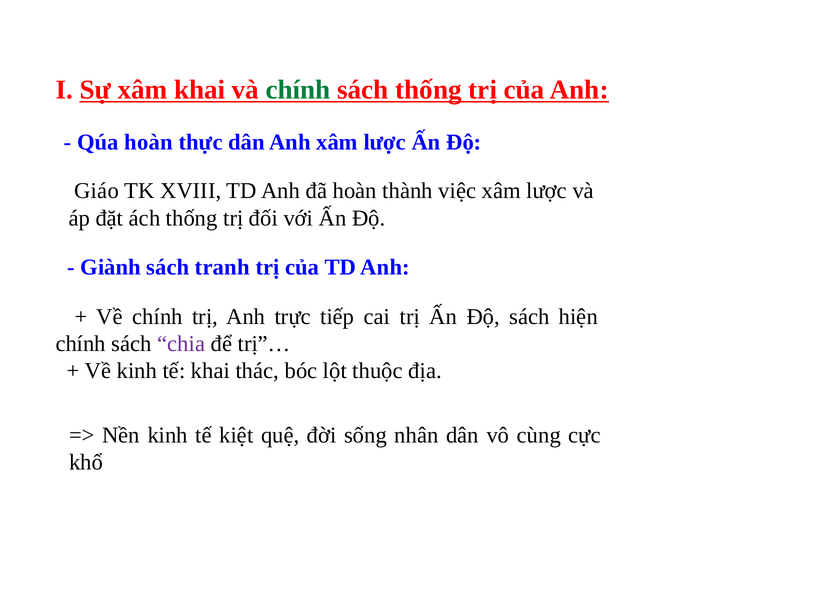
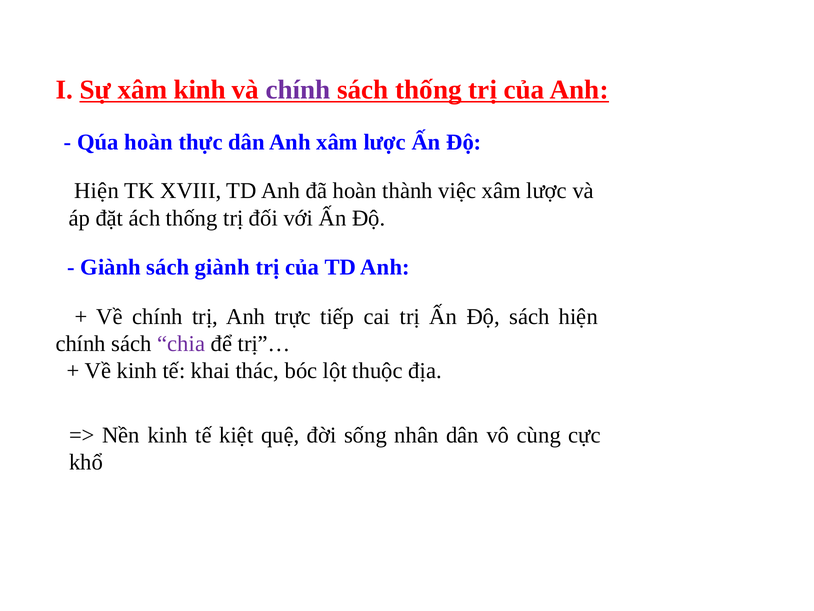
xâm khai: khai -> kinh (200, 90)
chính colour: green -> purple (298, 90)
Giáo: Giáo -> Hiện (97, 191)
sách tranh: tranh -> giành (222, 267)
